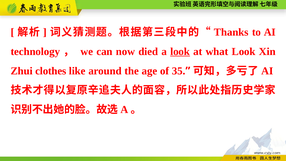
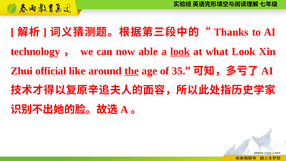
died: died -> able (148, 52)
clothes: clothes -> official (51, 71)
the underline: none -> present (132, 71)
